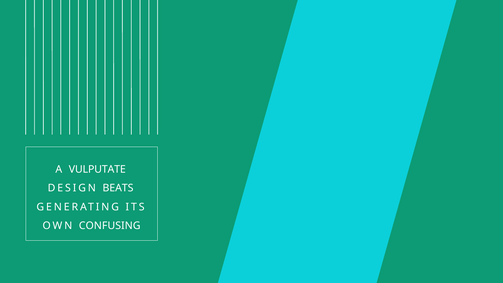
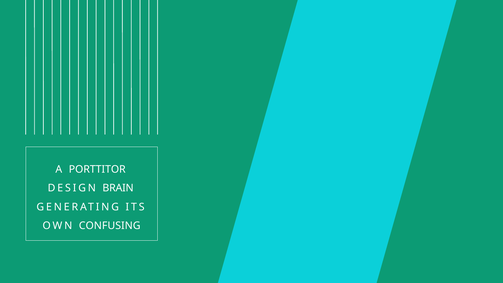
VULPUTATE: VULPUTATE -> PORTTITOR (97, 169)
BEATS: BEATS -> BRAIN (118, 188)
